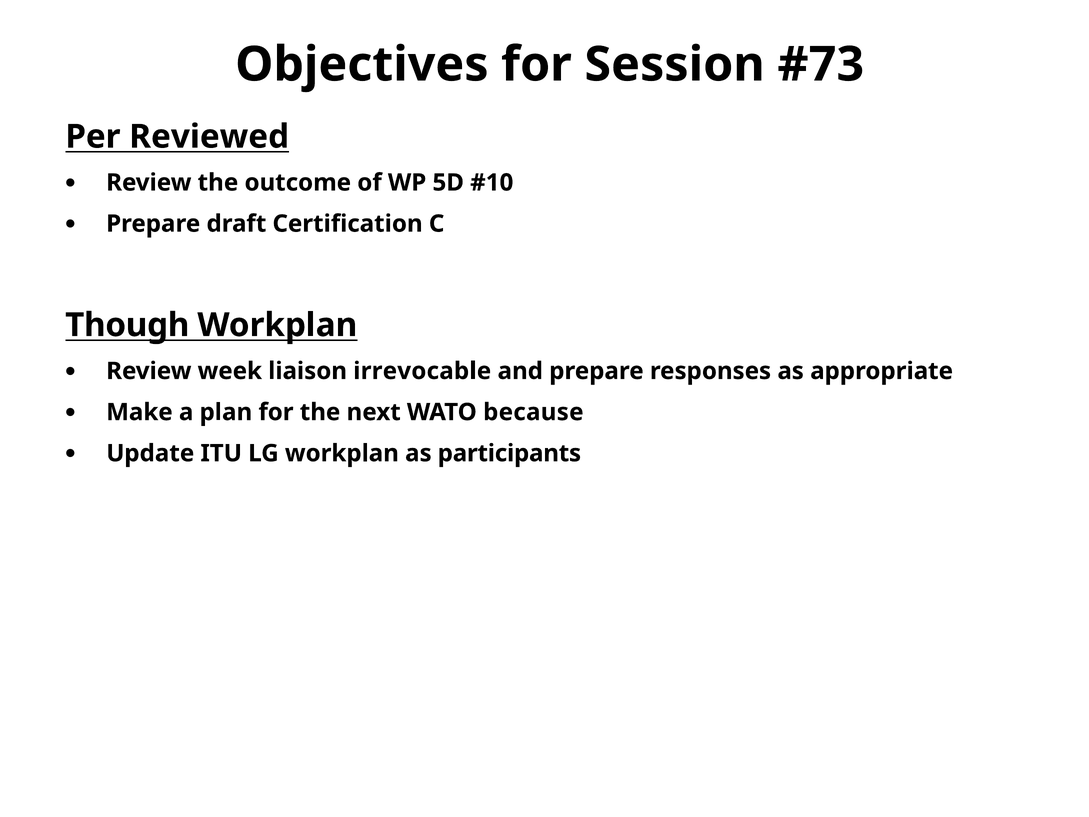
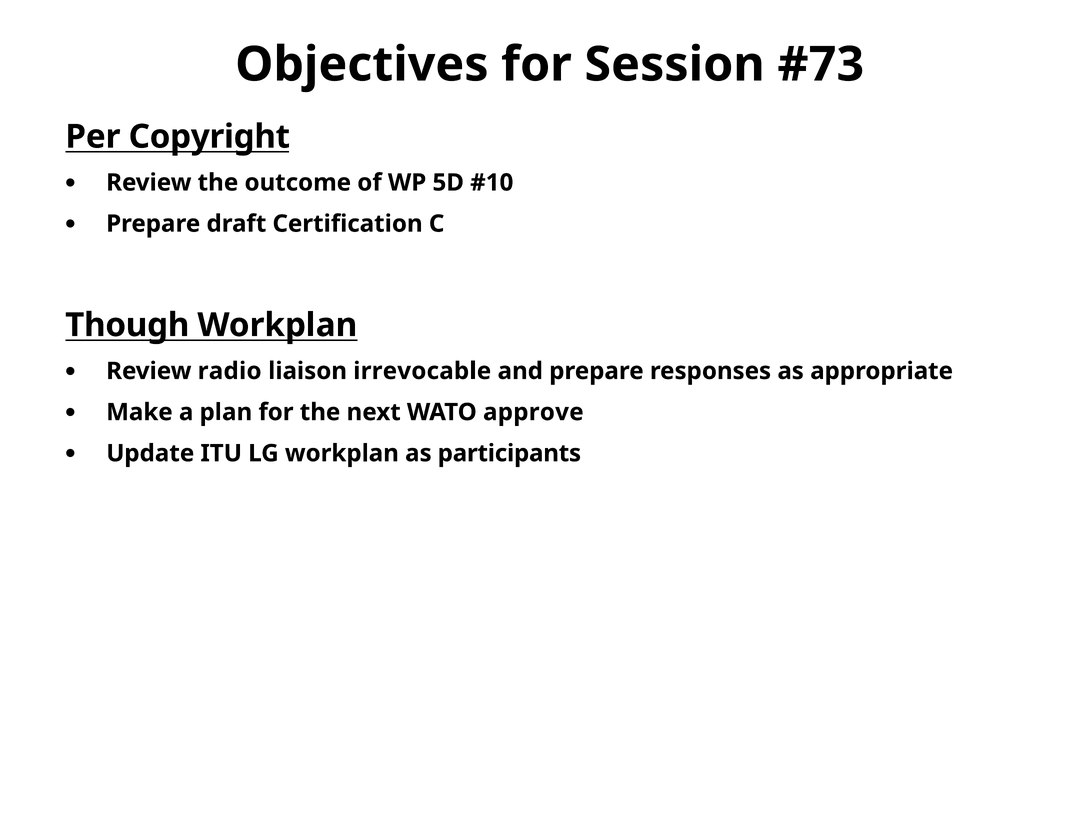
Reviewed: Reviewed -> Copyright (209, 137)
week: week -> radio (230, 371)
because: because -> approve (533, 412)
